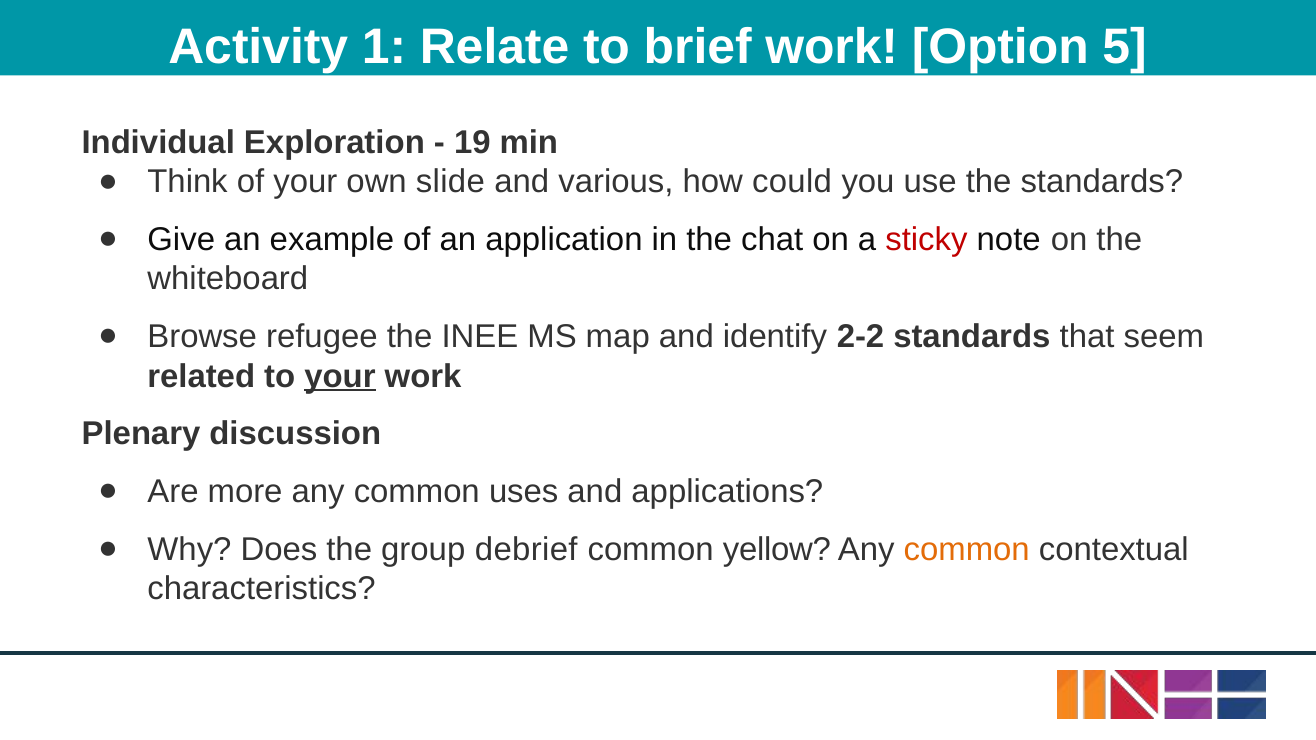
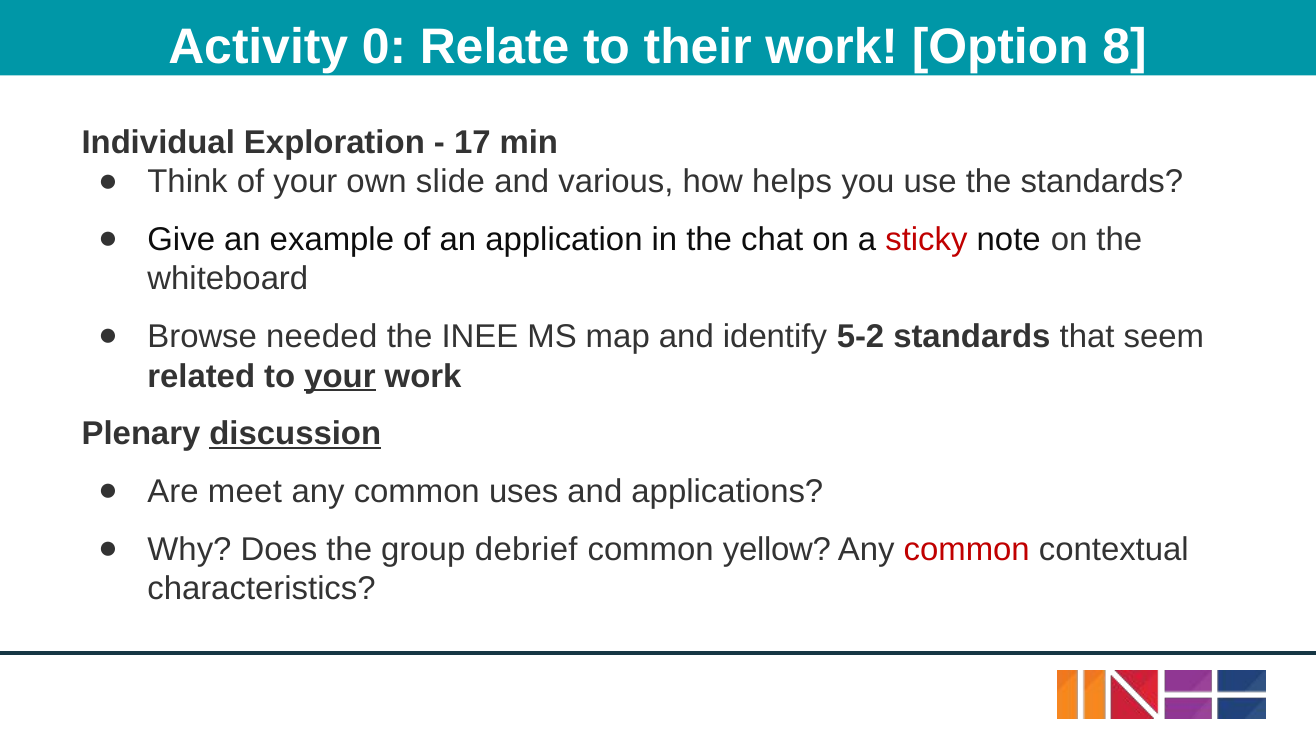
1: 1 -> 0 (384, 47)
brief: brief -> their (698, 47)
5: 5 -> 8 (1125, 47)
19: 19 -> 17 (472, 143)
could: could -> helps (792, 182)
refugee: refugee -> needed (322, 337)
2-2: 2-2 -> 5-2 (861, 337)
discussion underline: none -> present (295, 434)
more: more -> meet (245, 492)
common colour: orange -> red (967, 550)
